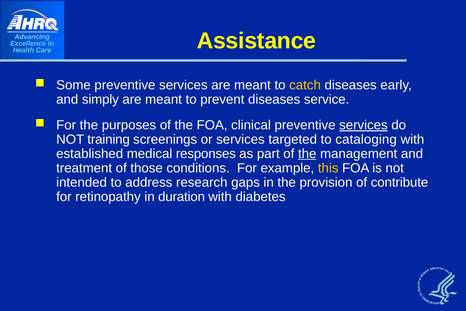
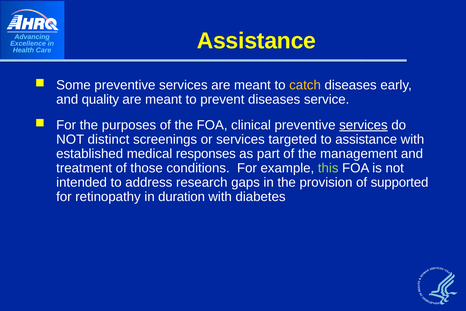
simply: simply -> quality (100, 99)
training: training -> distinct (108, 139)
to cataloging: cataloging -> assistance (366, 139)
the underline: present -> none (307, 154)
this colour: yellow -> light green (328, 168)
contribute: contribute -> supported (400, 182)
